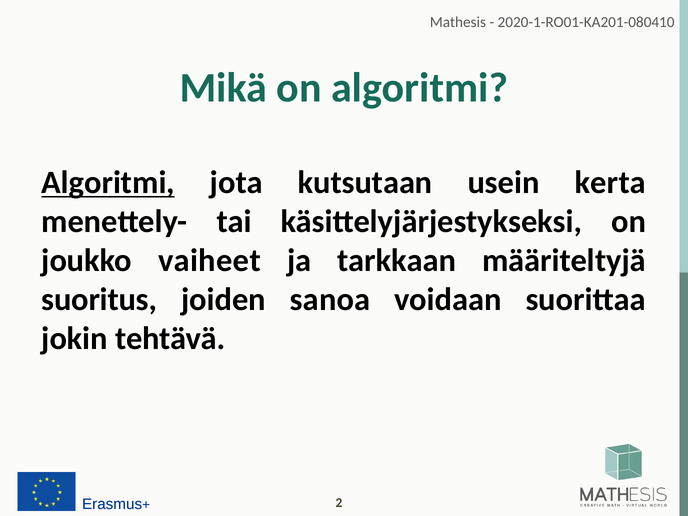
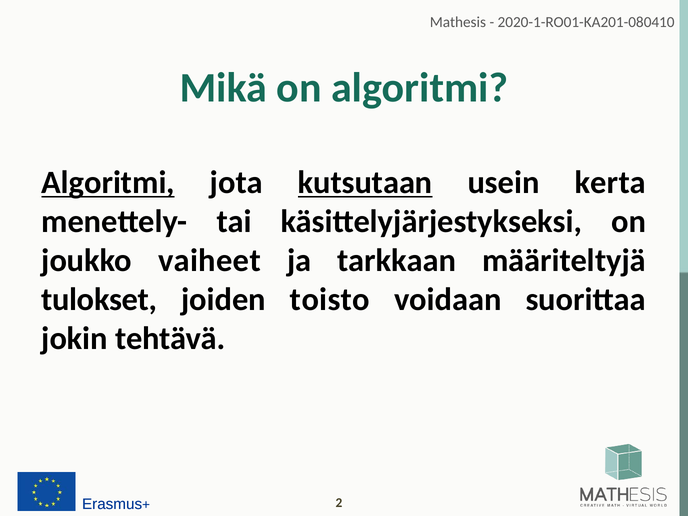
kutsutaan underline: none -> present (365, 183)
suoritus: suoritus -> tulokset (99, 300)
sanoa: sanoa -> toisto (330, 300)
